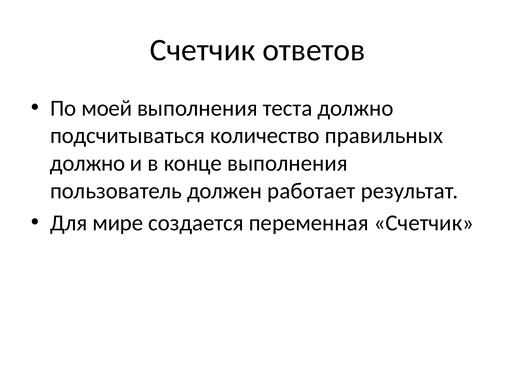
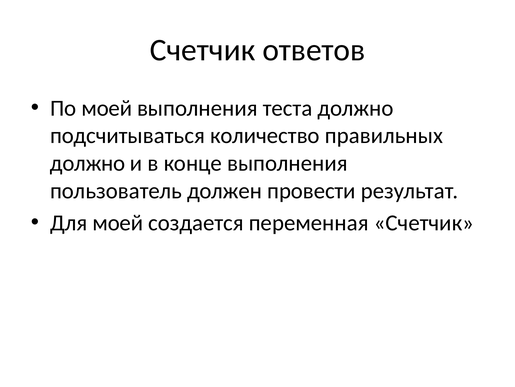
работает: работает -> провести (311, 190)
Для мире: мире -> моей (118, 222)
